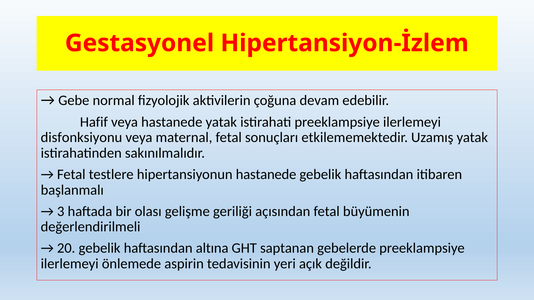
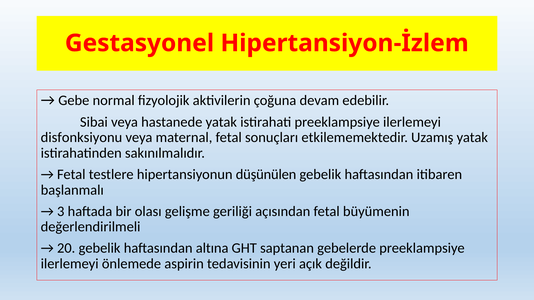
Hafif: Hafif -> Sibai (94, 122)
hipertansiyonun hastanede: hastanede -> düşünülen (266, 175)
